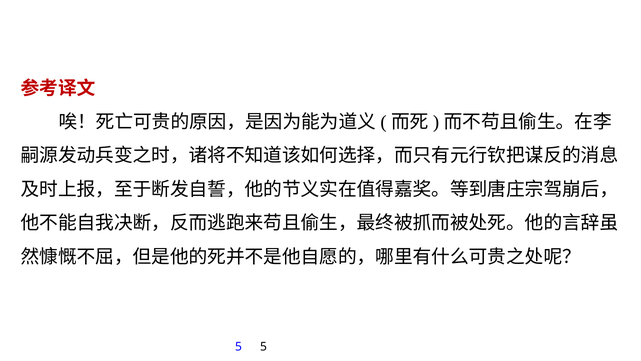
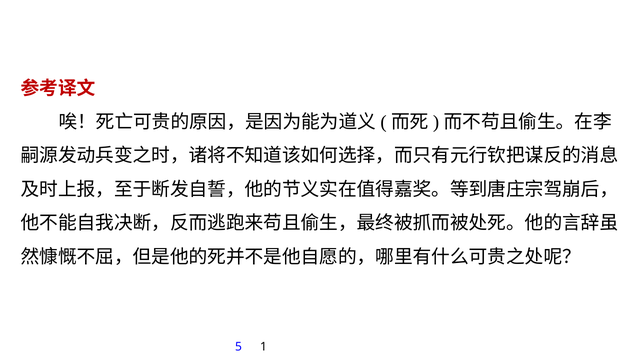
5 5: 5 -> 1 (264, 347)
